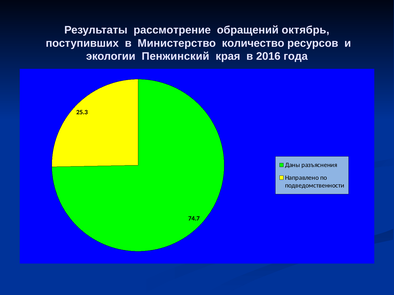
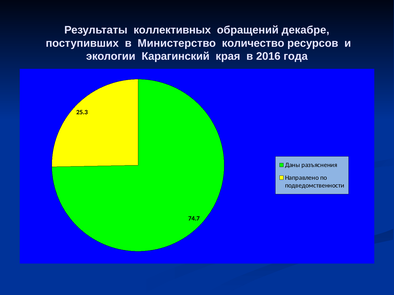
рассмотрение: рассмотрение -> коллективных (172, 30)
октябрь: октябрь -> декабре (306, 30)
Пенжинский: Пенжинский -> Карагинский (176, 56)
